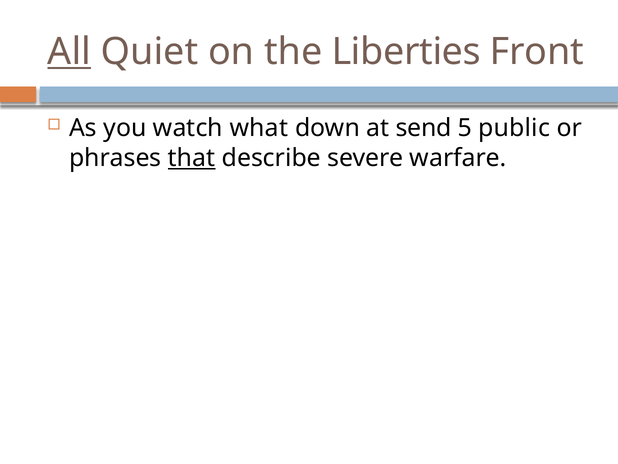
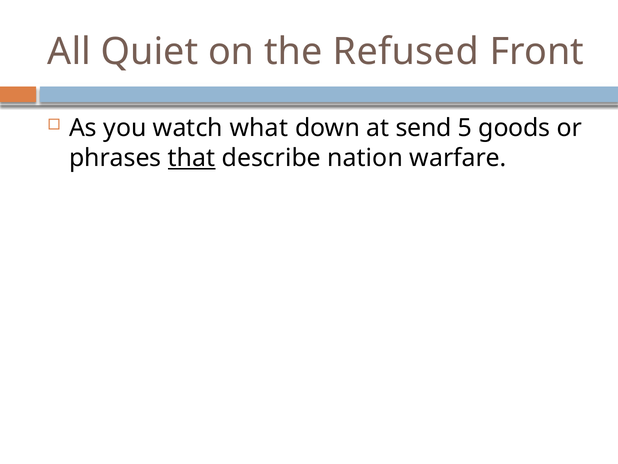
All underline: present -> none (69, 52)
Liberties: Liberties -> Refused (406, 52)
public: public -> goods (514, 128)
severe: severe -> nation (365, 158)
